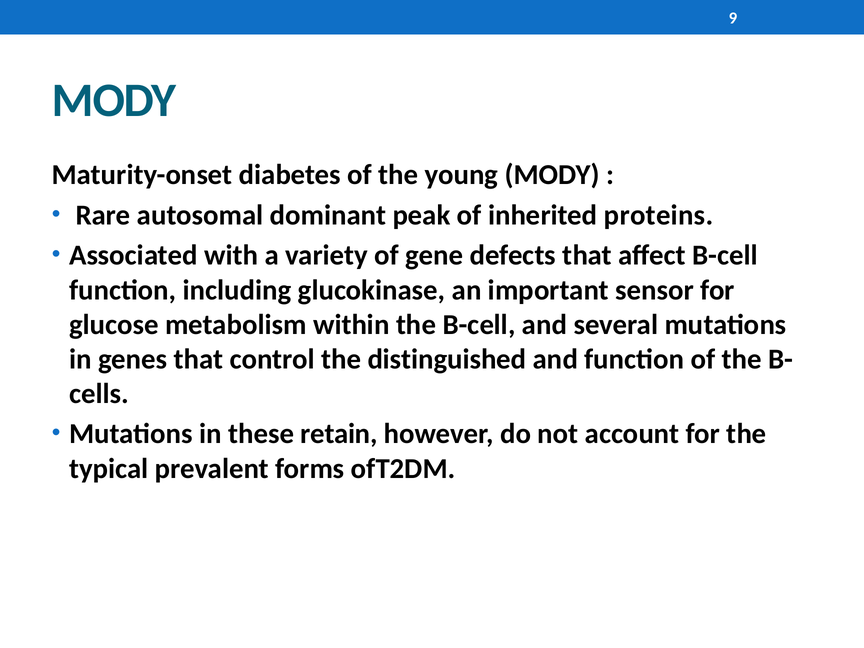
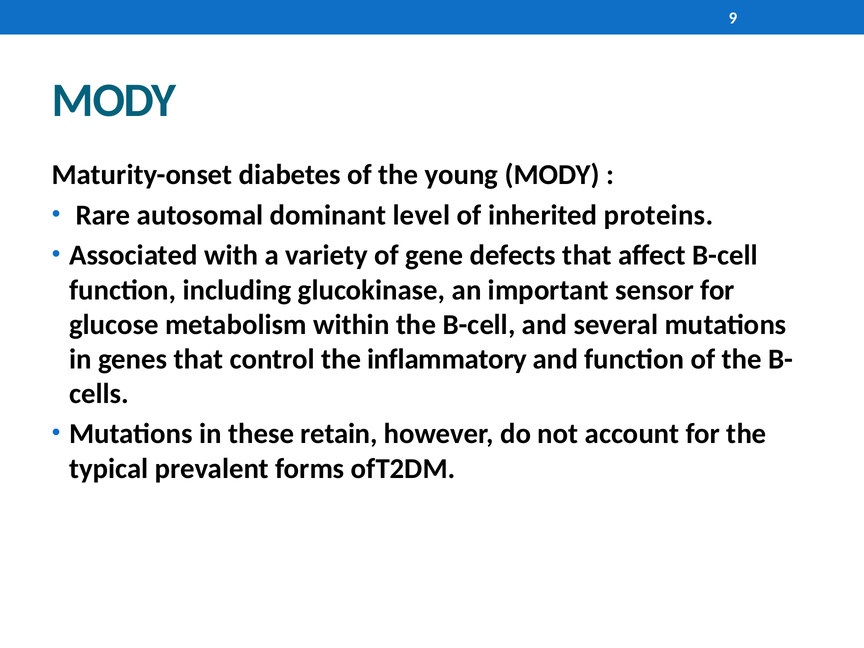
peak: peak -> level (421, 215)
distinguished: distinguished -> inflammatory (447, 359)
